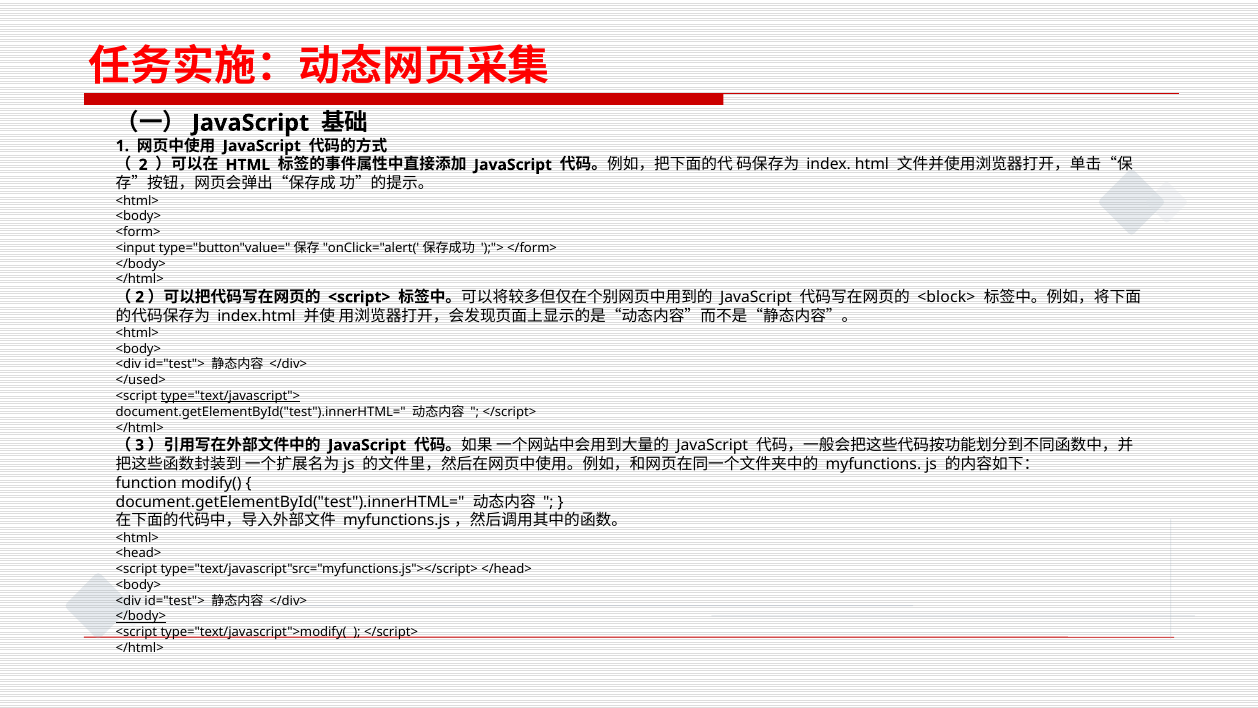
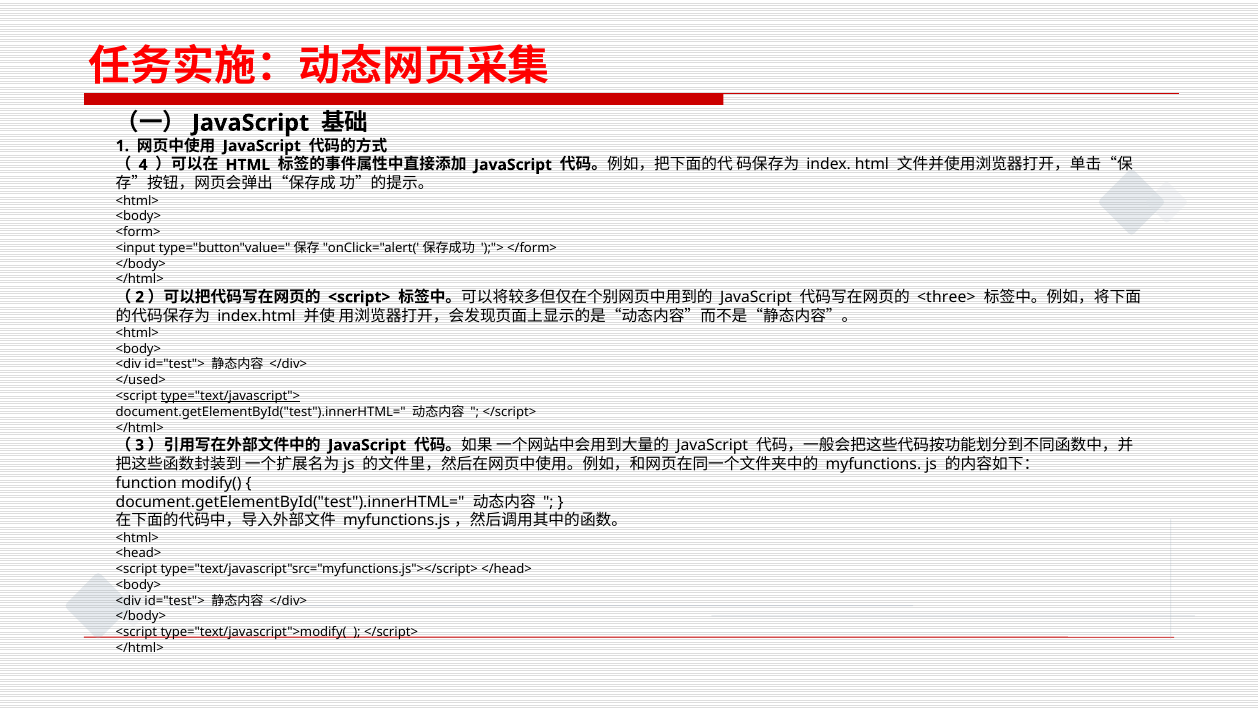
2: 2 -> 4 (143, 165)
<block>: <block> -> <three> (946, 297)
</body> underline: present -> none (141, 616)
